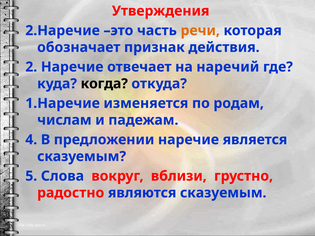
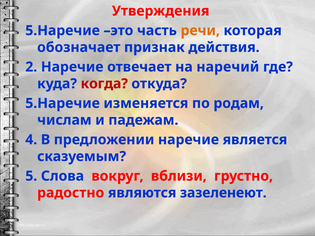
2.Наречие: 2.Наречие -> 5.Наречие (63, 31)
когда colour: black -> red (104, 84)
1.Наречие: 1.Наречие -> 5.Наречие (63, 103)
являются сказуемым: сказуемым -> зазеленеют (223, 193)
